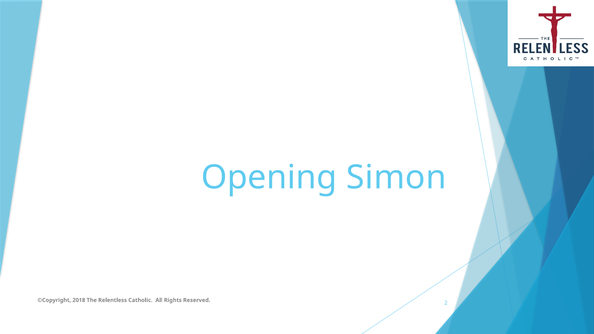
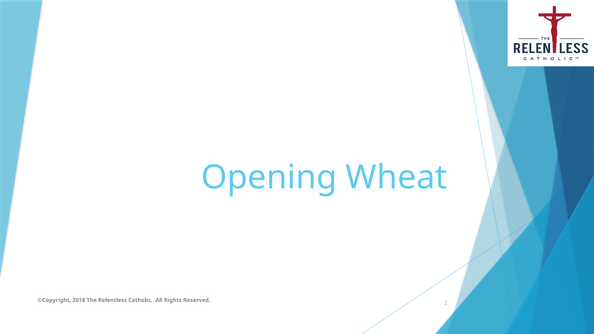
Simon: Simon -> Wheat (396, 177)
